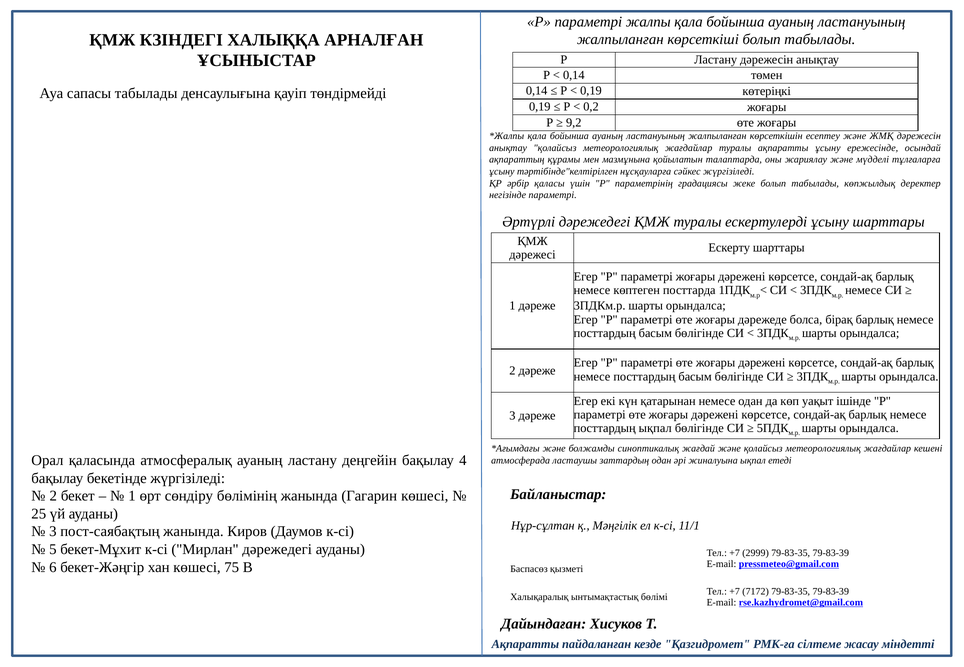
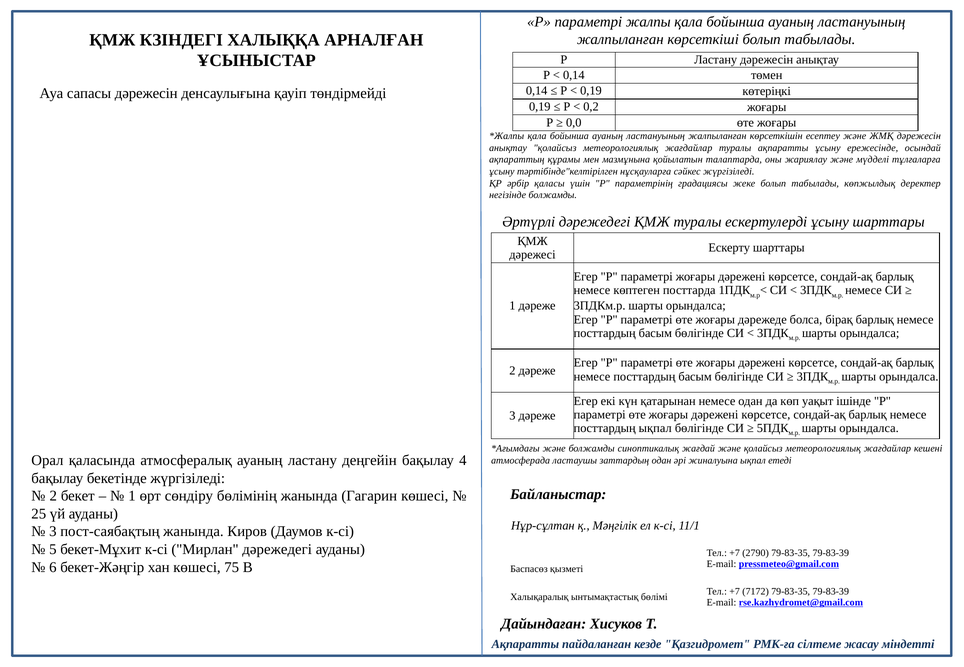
сапасы табылады: табылады -> дәрежесін (146, 94)
9,2: 9,2 -> 0,0 (574, 123)
негізінде параметрі: параметрі -> болжамды (553, 195)
2999: 2999 -> 2790 (756, 553)
